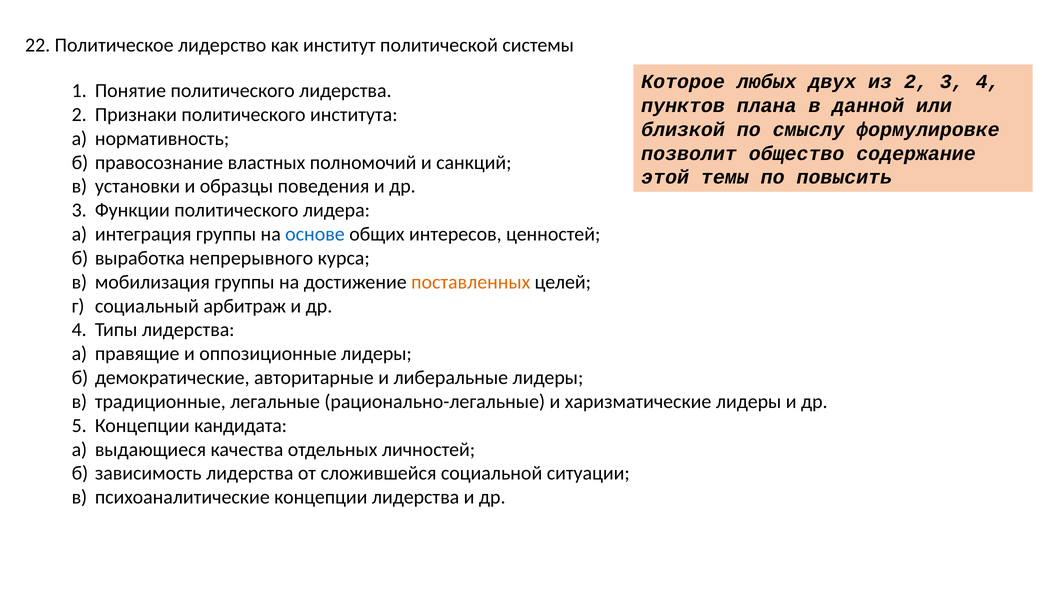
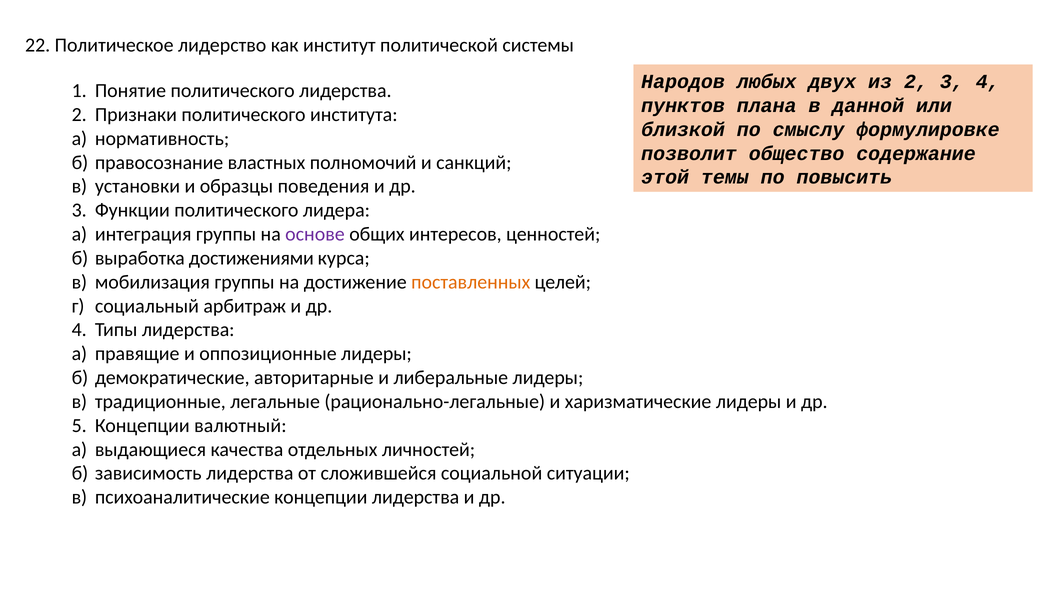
Которое: Которое -> Народов (683, 82)
основе colour: blue -> purple (315, 234)
непрерывного: непрерывного -> достижениями (251, 258)
кандидата: кандидата -> валютный (240, 425)
